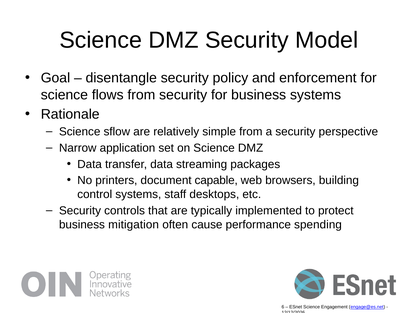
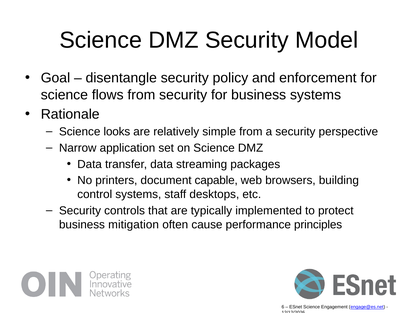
sflow: sflow -> looks (117, 132)
spending: spending -> principles (318, 225)
